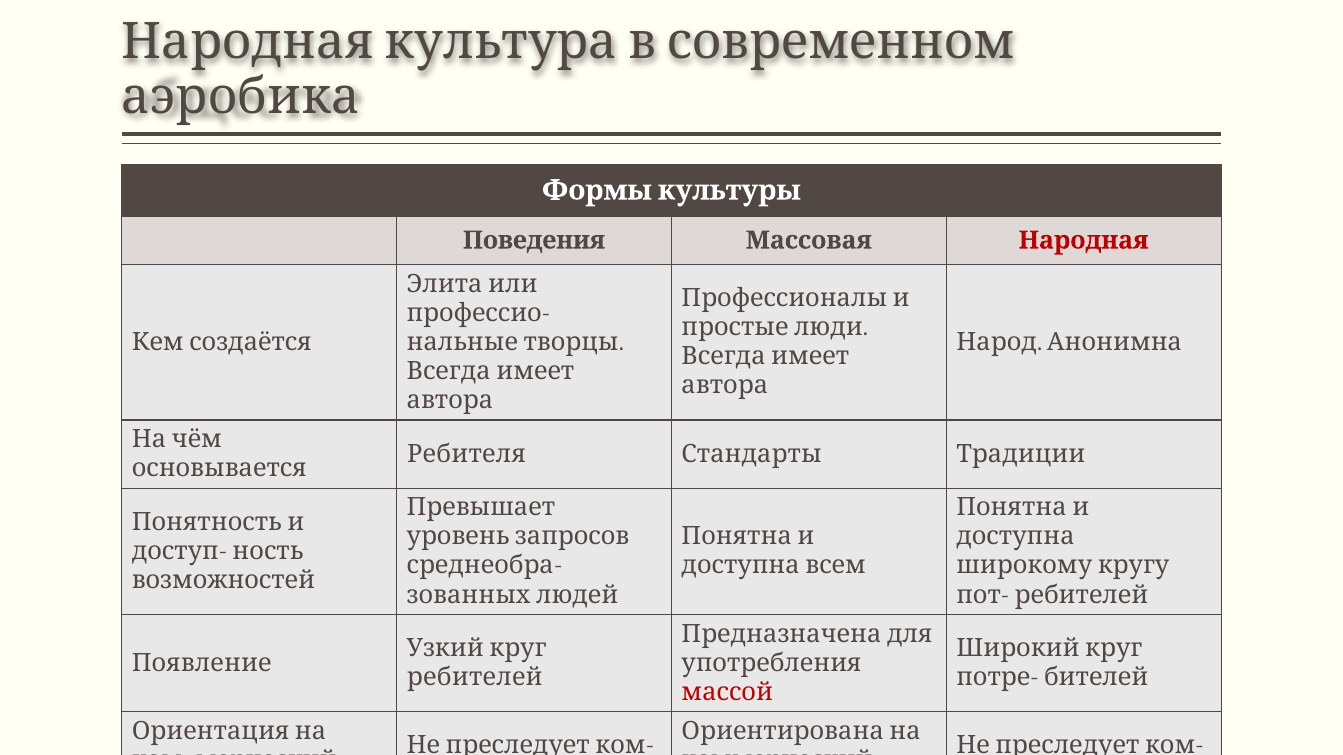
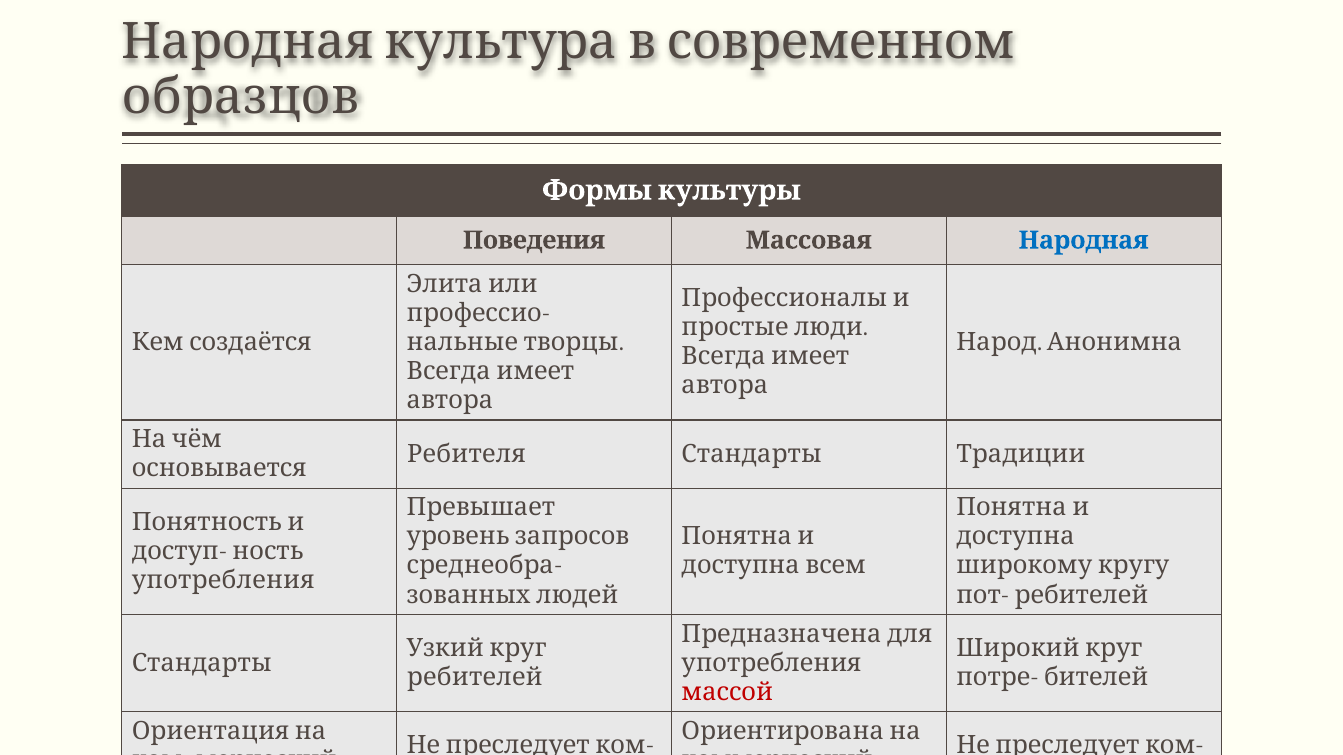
аэробика: аэробика -> образцов (241, 97)
Народная colour: red -> blue (1084, 240)
возможностей: возможностей -> употребления (223, 581)
Появление: Появление -> Стандарты (202, 663)
